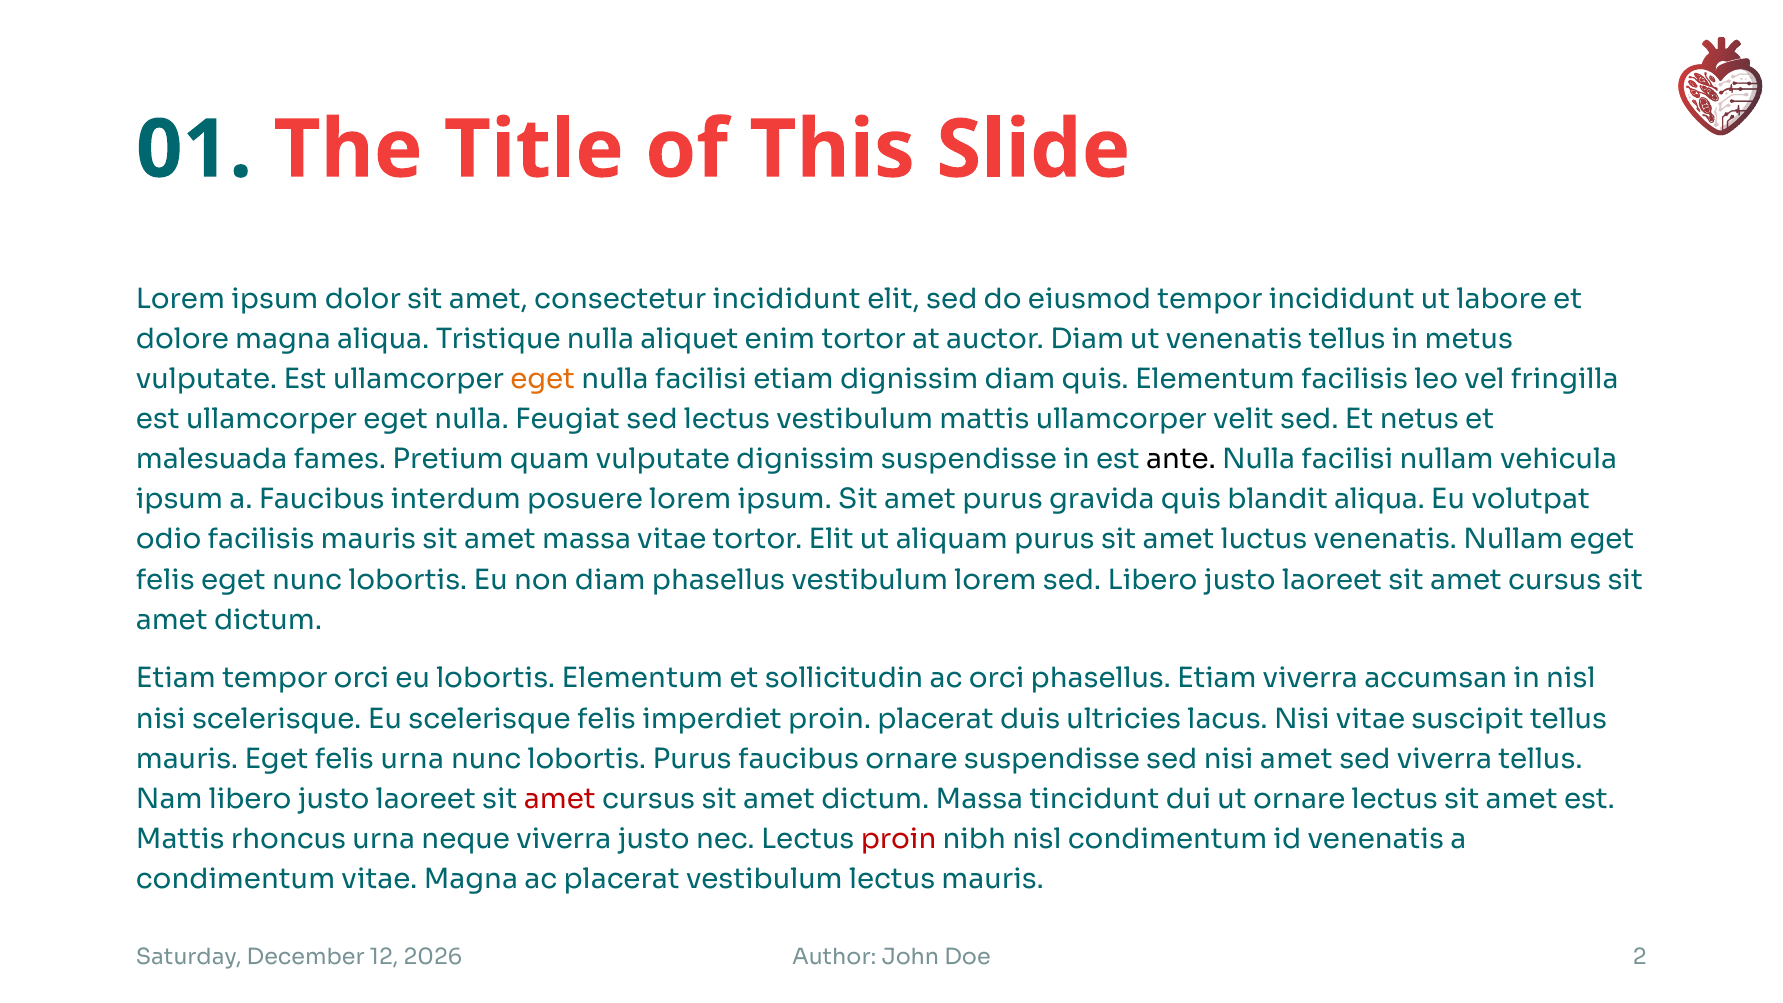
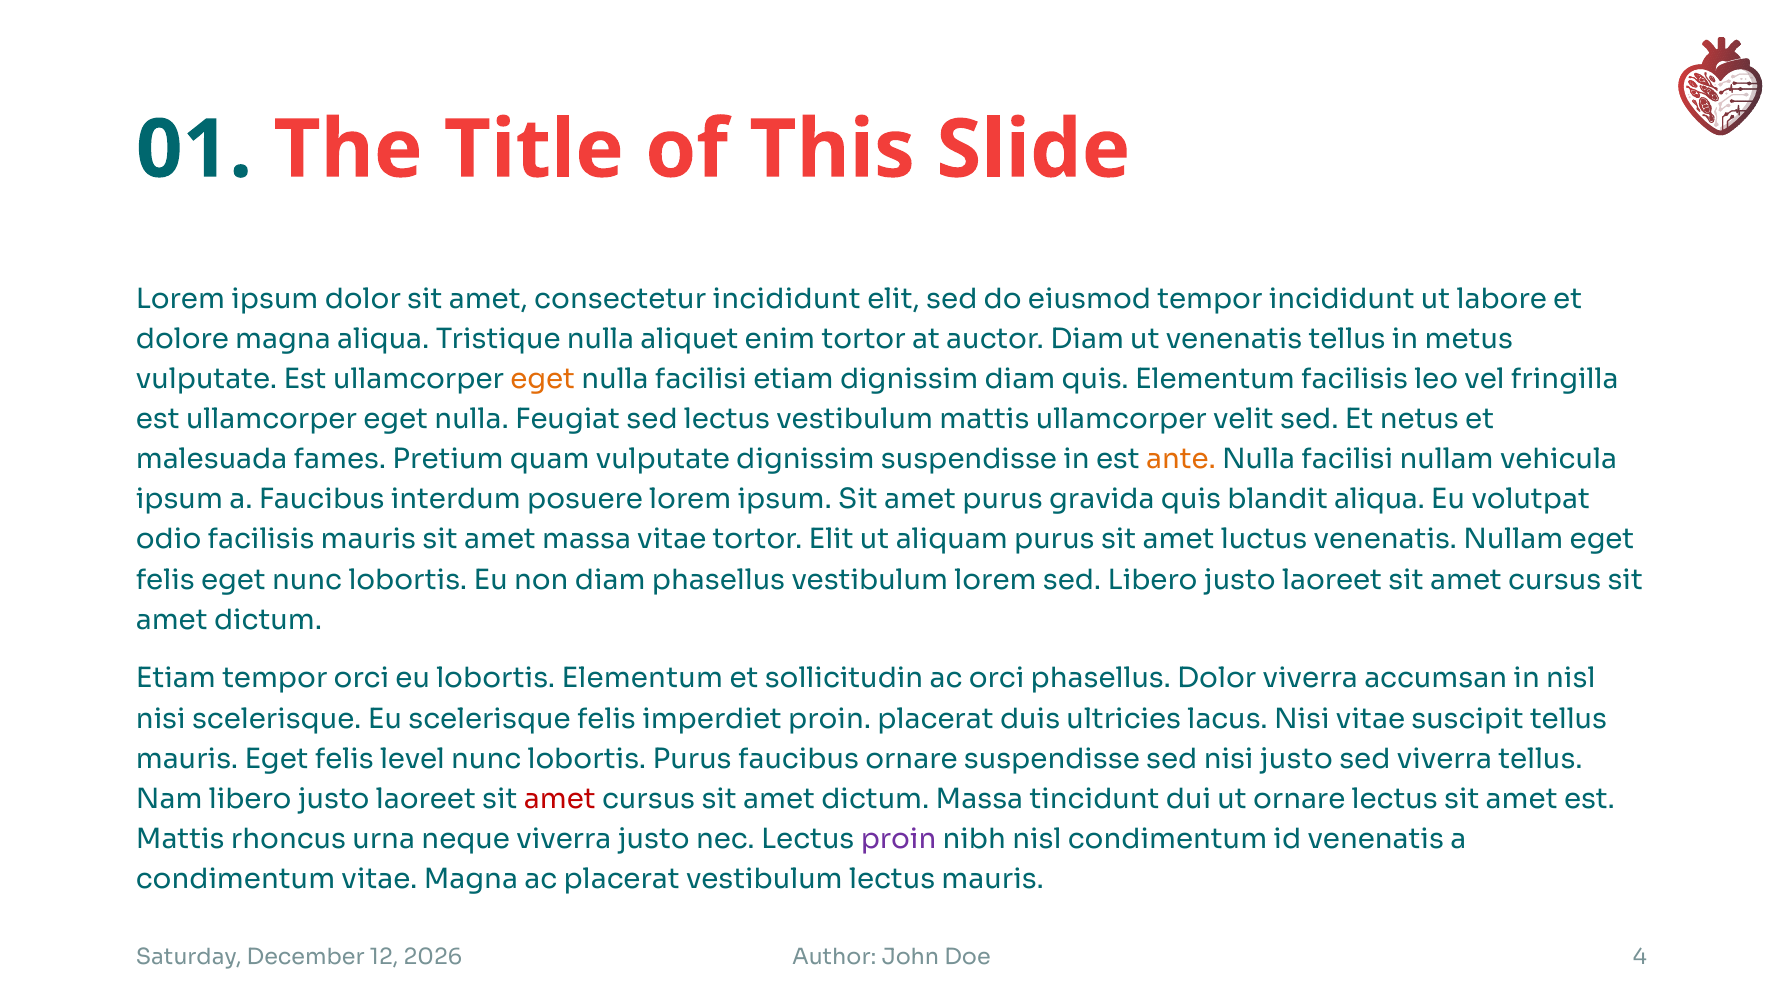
ante colour: black -> orange (1181, 459)
phasellus Etiam: Etiam -> Dolor (1217, 679)
felis urna: urna -> level (413, 759)
nisi amet: amet -> justo (1296, 759)
proin colour: red -> purple (899, 839)
2: 2 -> 4 (1640, 957)
